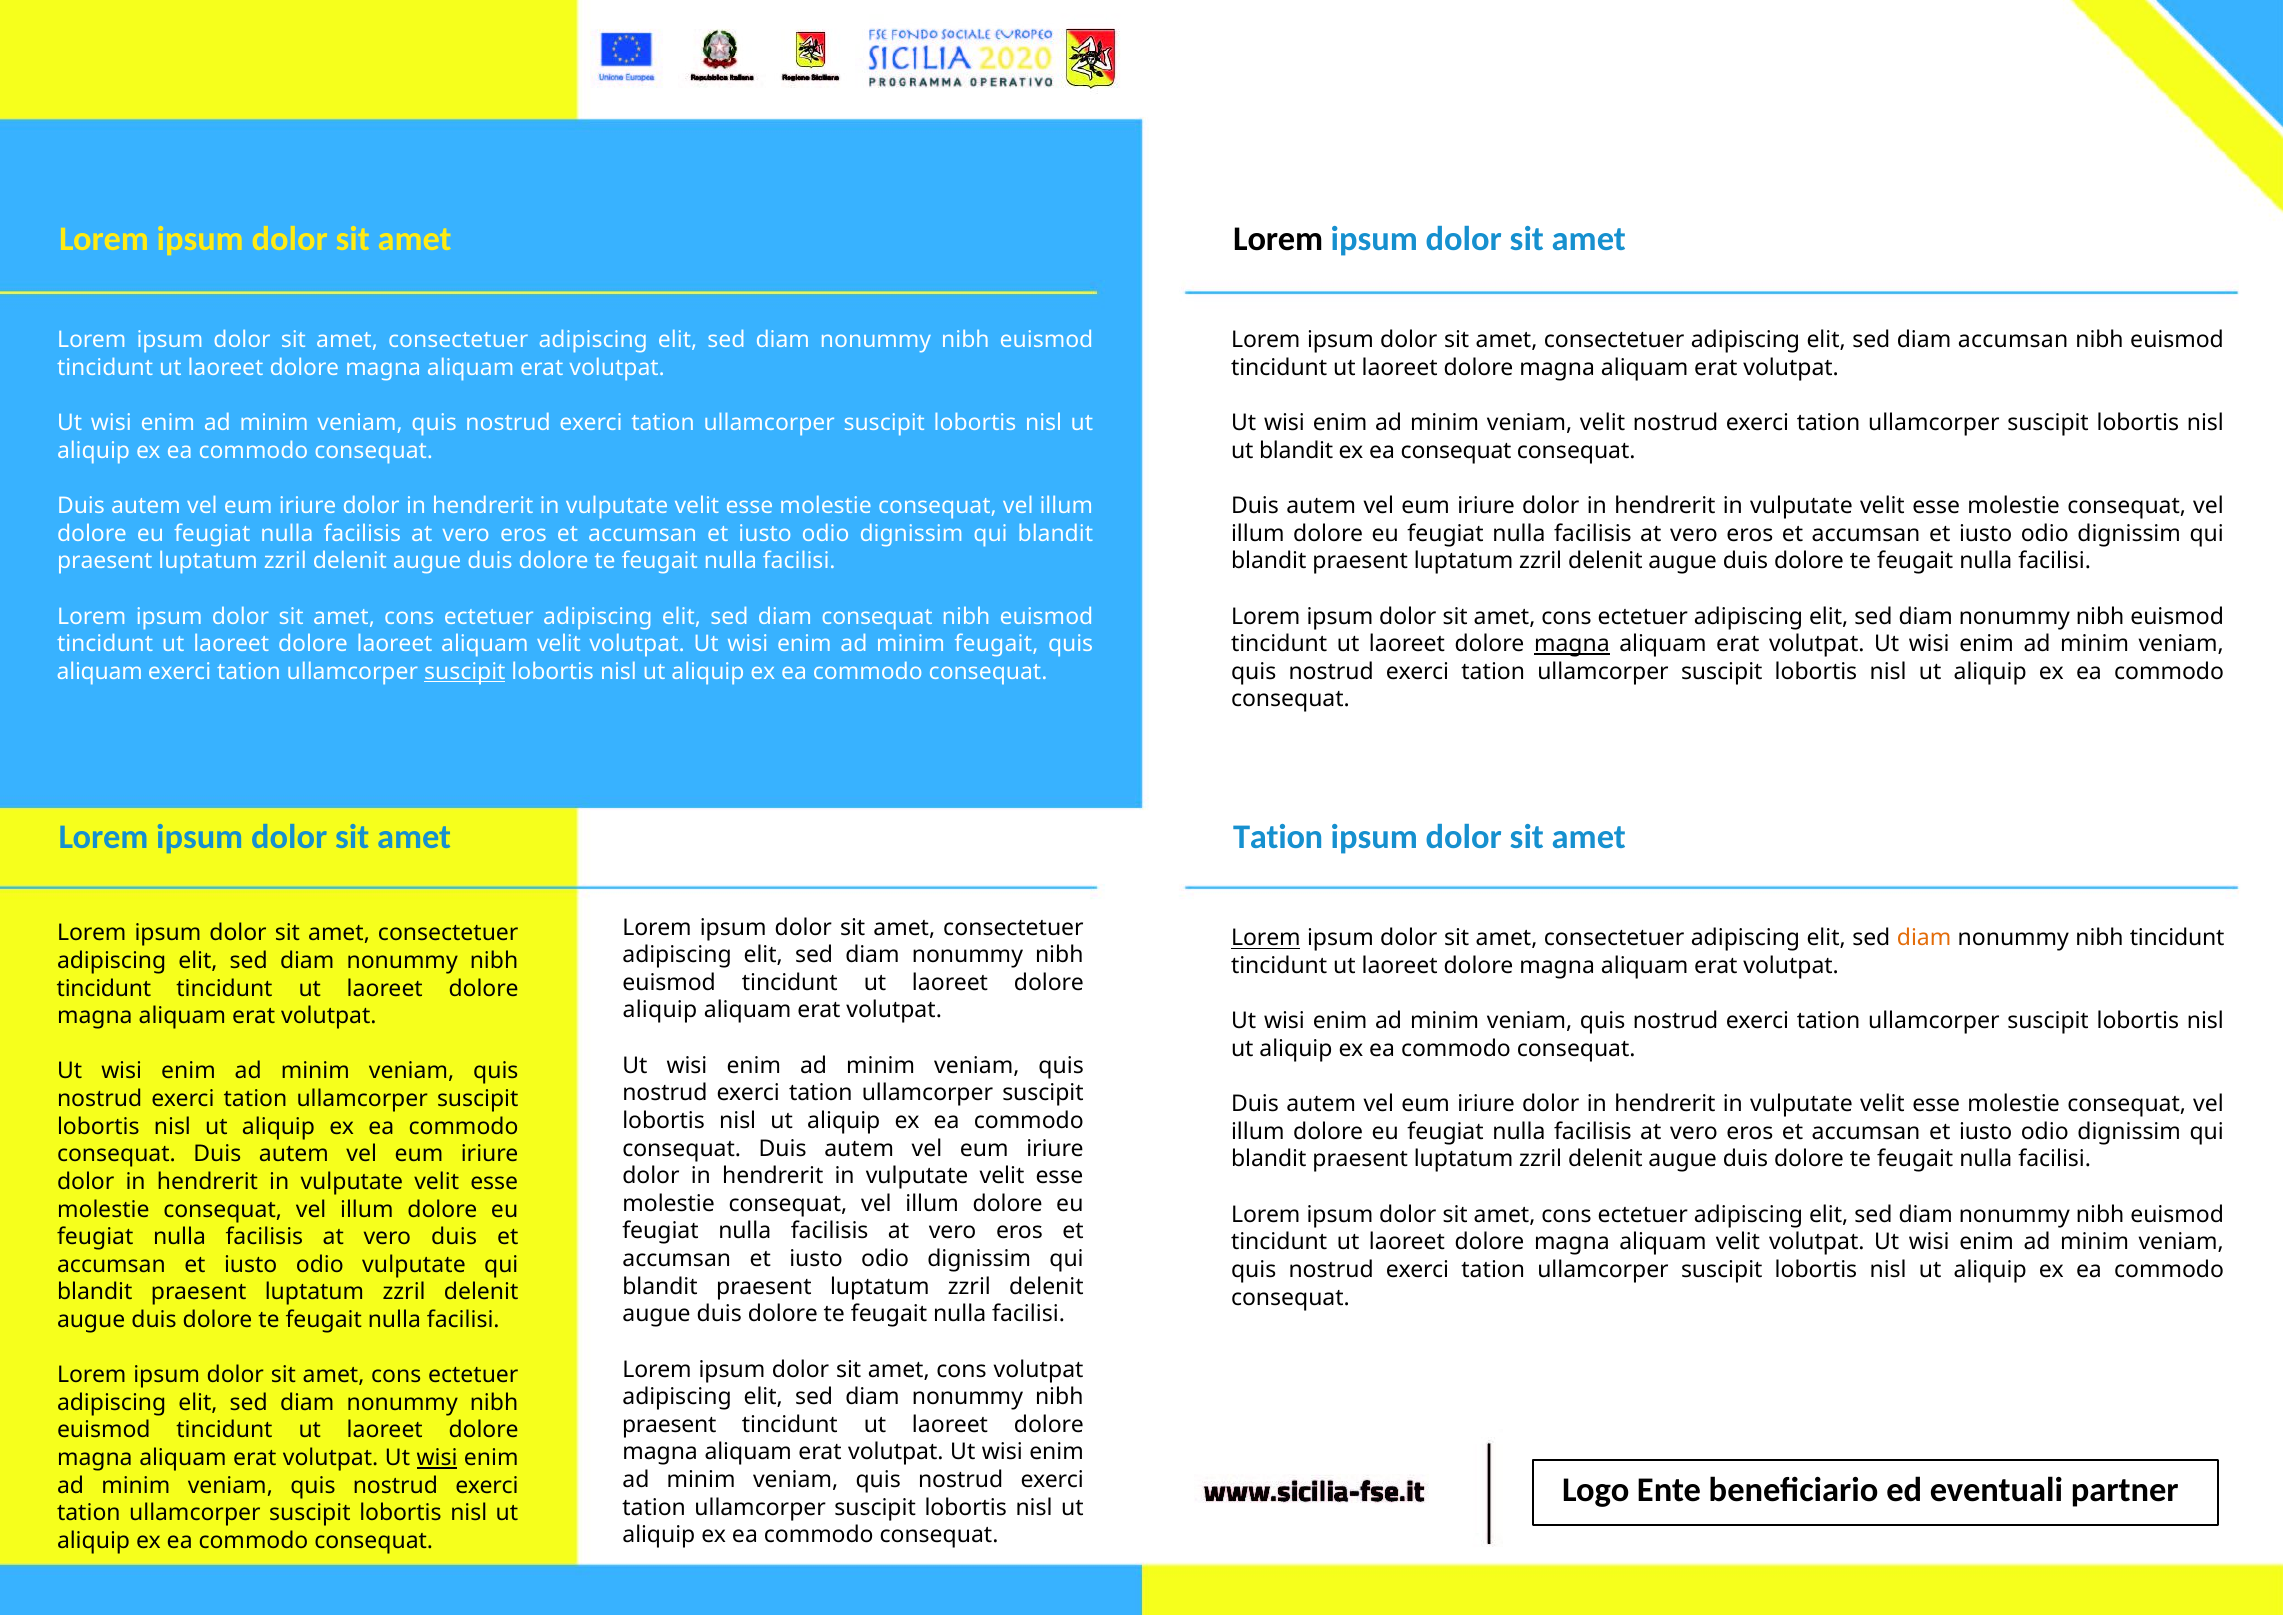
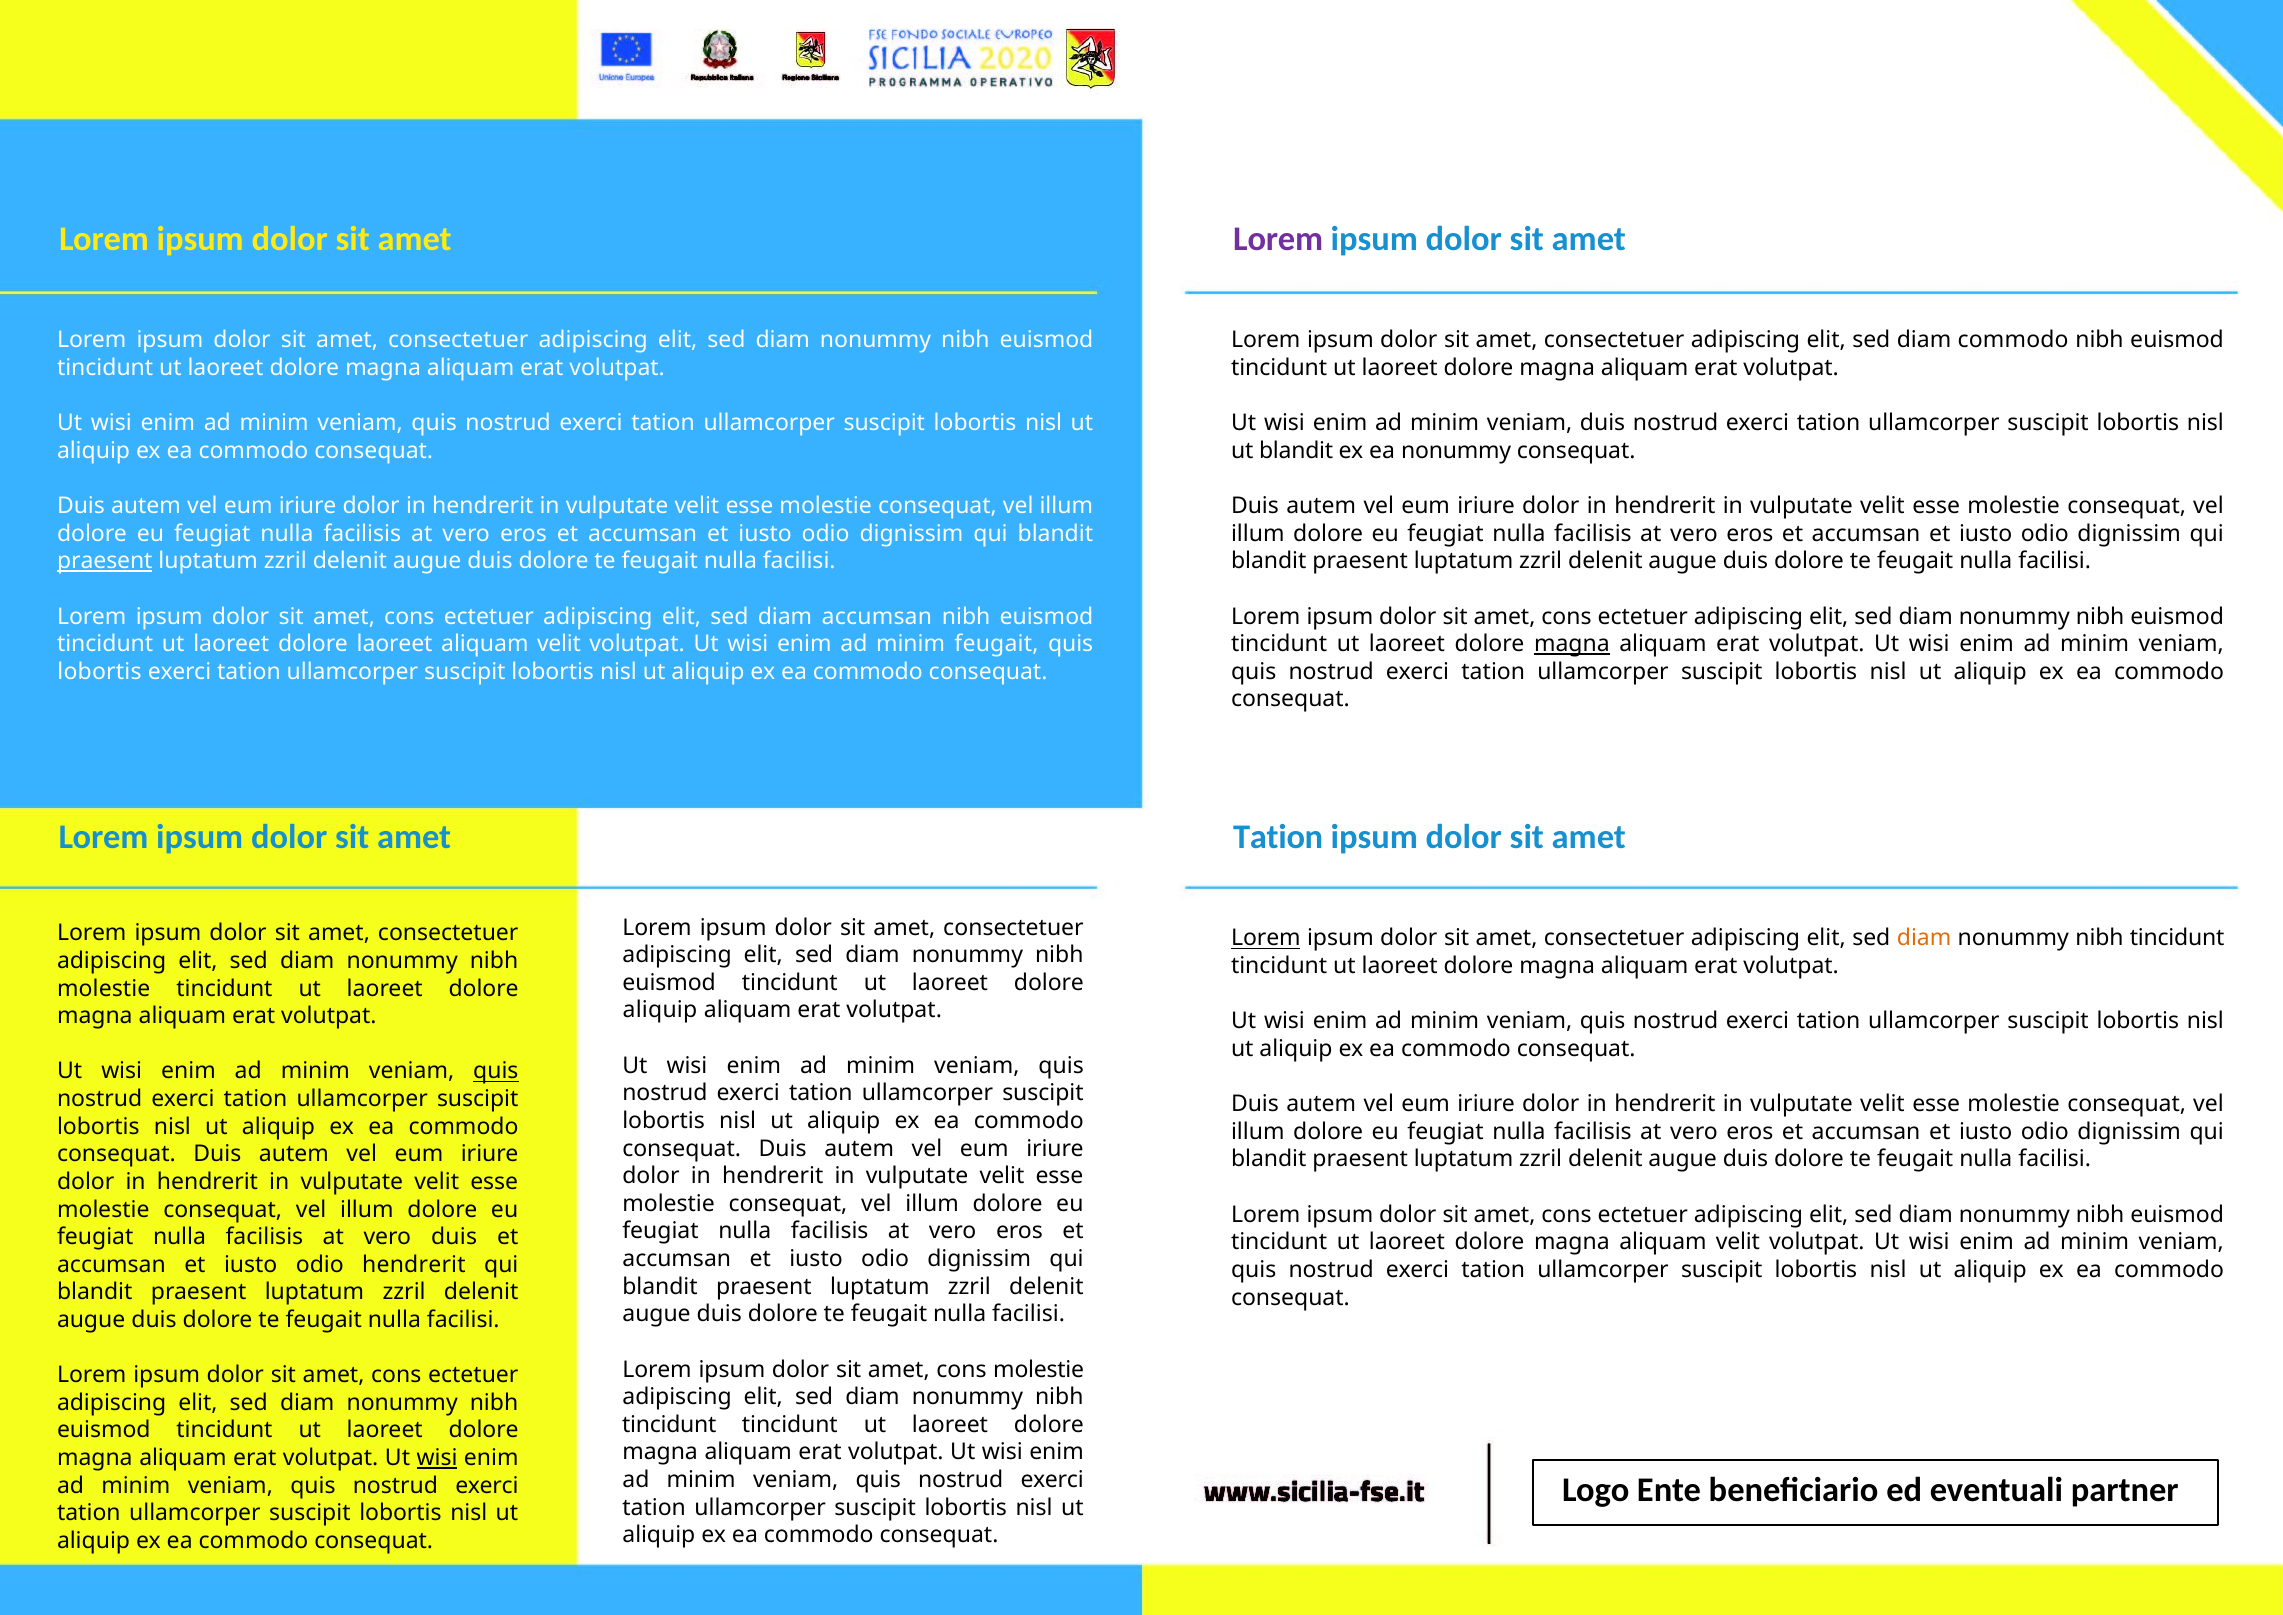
Lorem colour: black -> purple (1278, 239)
diam accumsan: accumsan -> commodo (2013, 340)
veniam velit: velit -> duis (1603, 423)
ea consequat: consequat -> nonummy (1456, 451)
praesent underline: none -> present (105, 561)
diam consequat: consequat -> accumsan (877, 616)
aliquam: aliquam -> lobortis (99, 671)
suscipit underline: present -> none (465, 671)
tincidunt: tincidunt -> molestie (104, 988)
quis underline: none -> present (496, 1071)
odio vulputate: vulputate -> hendrerit (414, 1264)
cons volutpat: volutpat -> molestie (1039, 1369)
praesent: praesent -> tincidunt (669, 1424)
